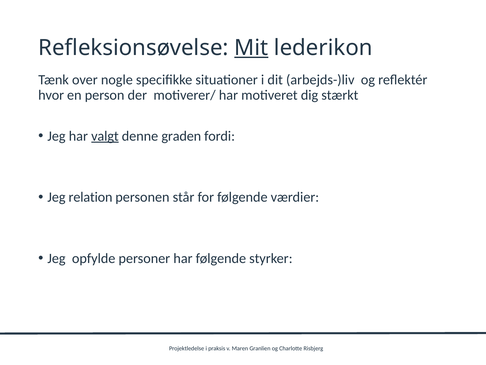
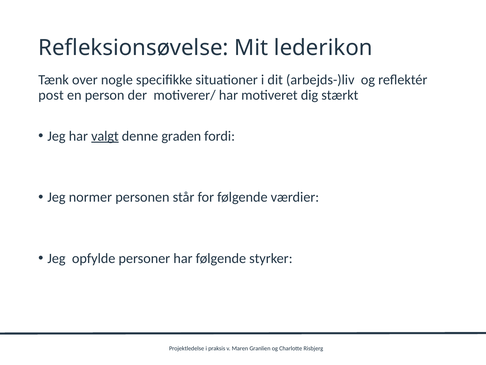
Mit underline: present -> none (251, 48)
hvor: hvor -> post (51, 95)
relation: relation -> normer (90, 197)
